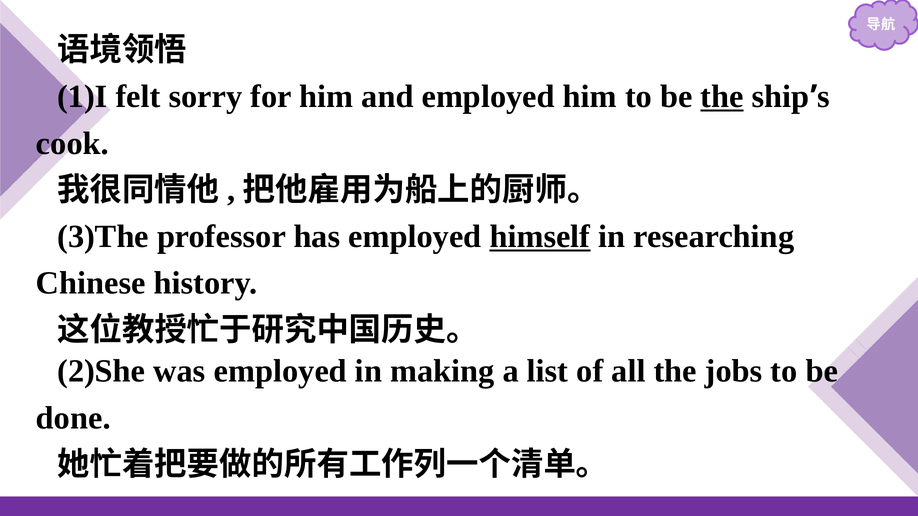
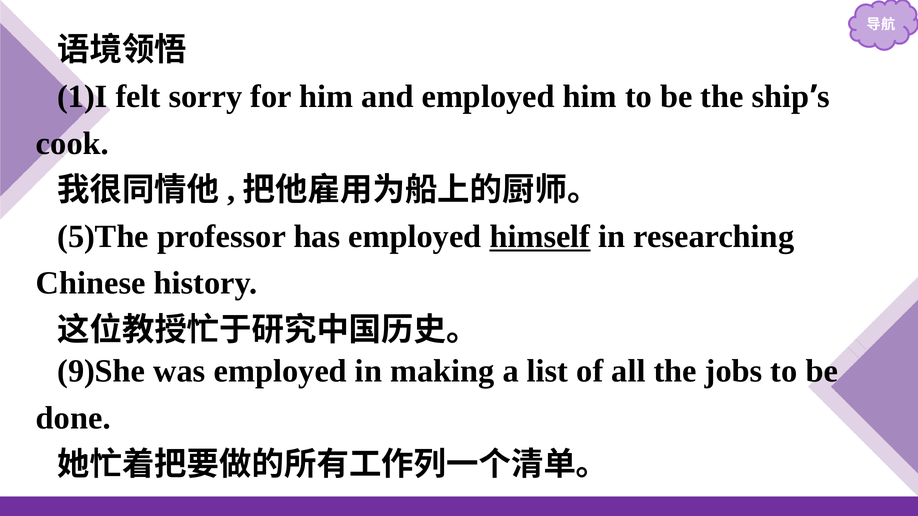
the underline: present -> none (722, 97)
3)The: 3)The -> 5)The (103, 237)
2)She: 2)She -> 9)She (101, 372)
